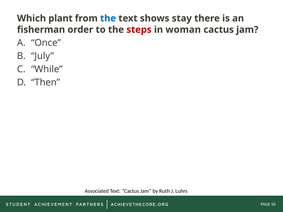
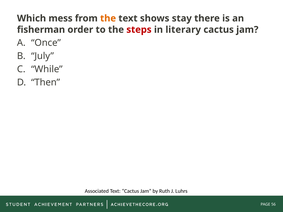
plant: plant -> mess (61, 18)
the colour: blue -> orange (108, 18)
woman: woman -> literary (183, 30)
